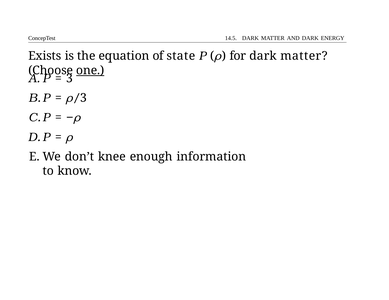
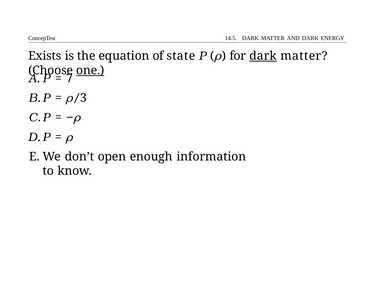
dark underline: none -> present (263, 56)
3: 3 -> 7 (69, 79)
knee: knee -> open (112, 157)
